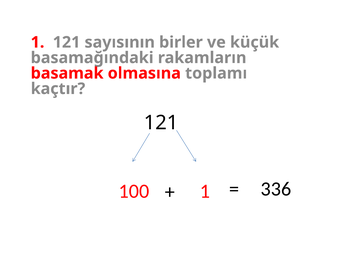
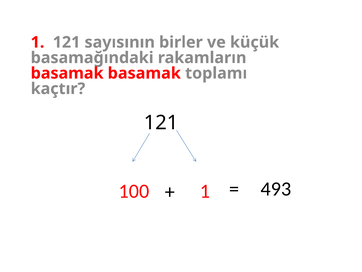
basamak olmasına: olmasına -> basamak (144, 73)
336: 336 -> 493 (276, 189)
